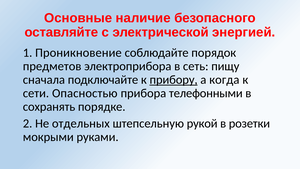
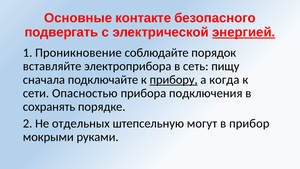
наличие: наличие -> контакте (143, 18)
оставляйте: оставляйте -> подвергать (61, 32)
энергией underline: none -> present (244, 32)
предметов: предметов -> вставляйте (52, 66)
телефонными: телефонными -> подключения (206, 93)
рукой: рукой -> могут (202, 123)
розетки: розетки -> прибор (249, 123)
